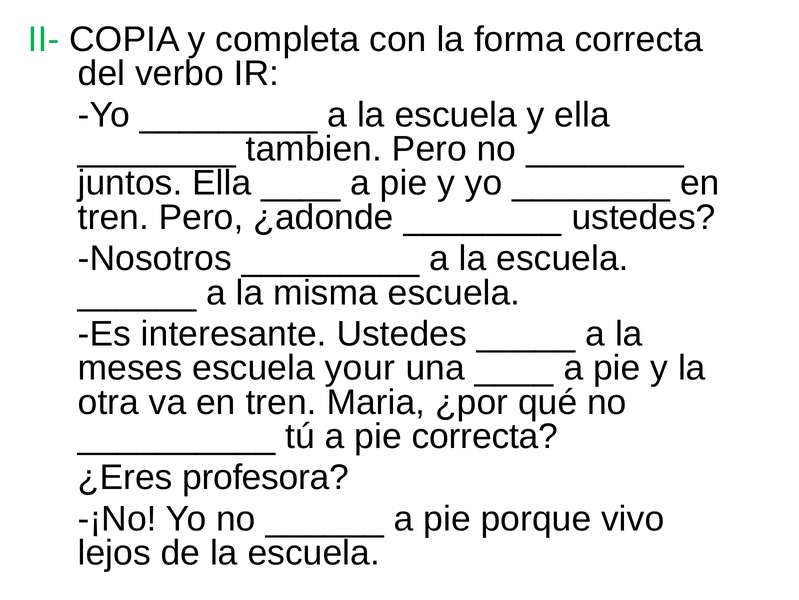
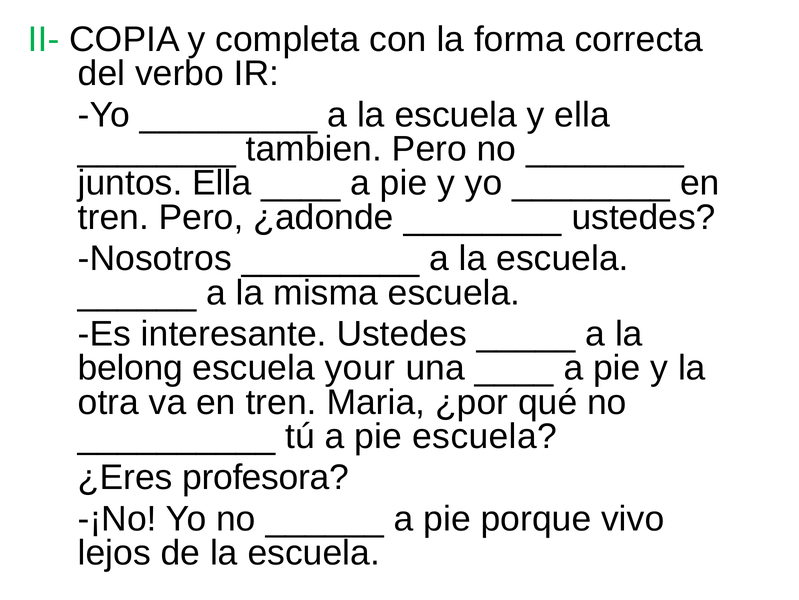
meses: meses -> belong (130, 368)
pie correcta: correcta -> escuela (485, 436)
